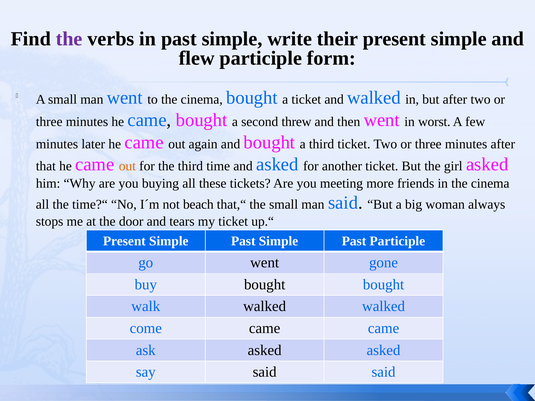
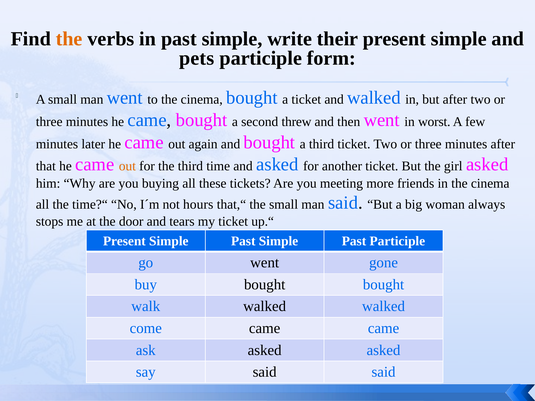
the colour: purple -> orange (69, 39)
flew: flew -> pets (197, 58)
beach: beach -> hours (198, 205)
